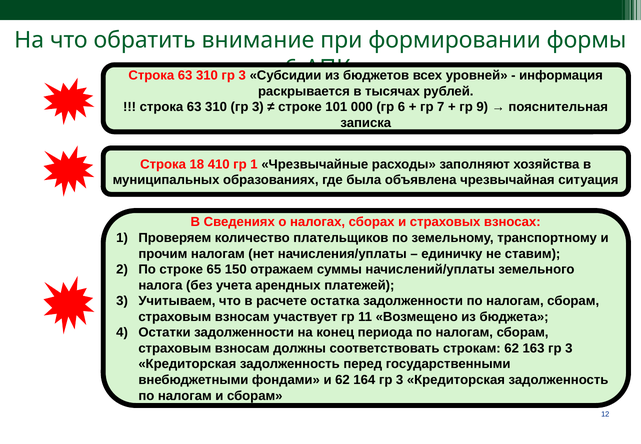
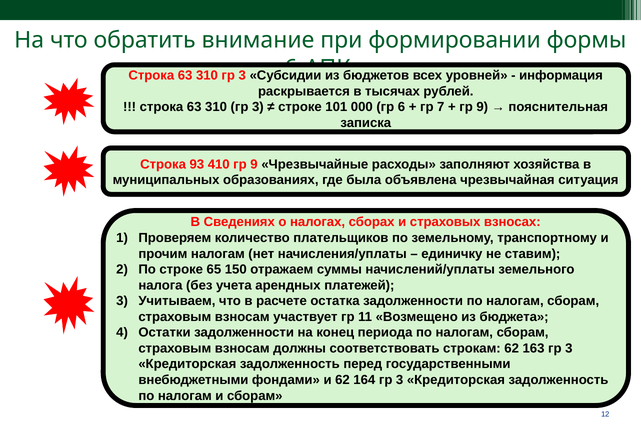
18: 18 -> 93 (197, 164)
410 гр 1: 1 -> 9 (254, 164)
